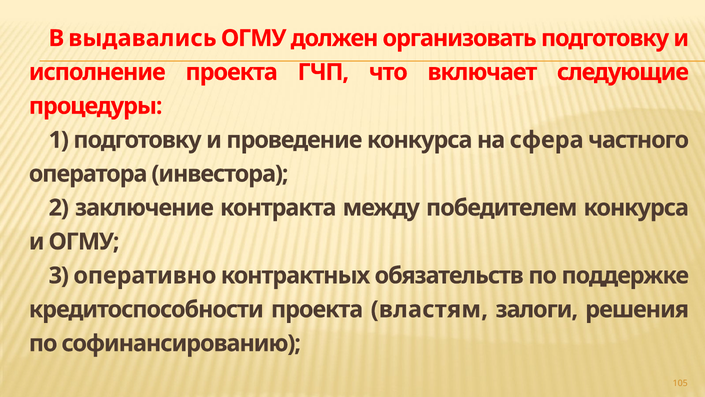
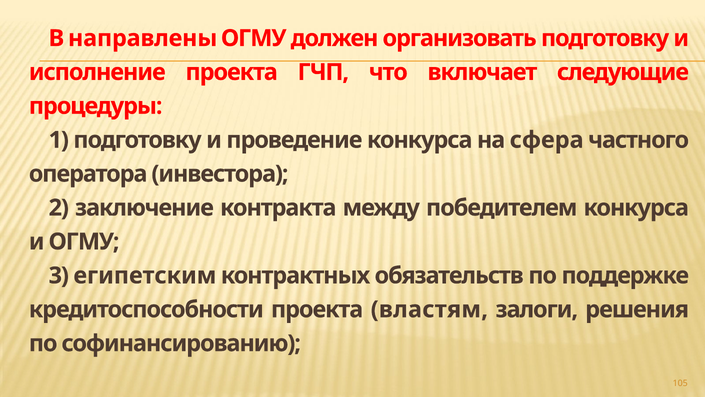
выдавались: выдавались -> направлены (143, 38)
оперативно: оперативно -> египетским (145, 275)
